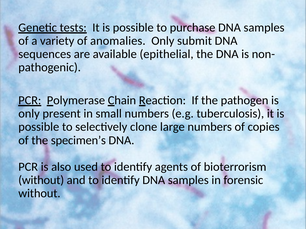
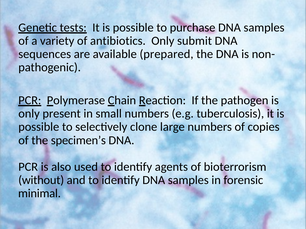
anomalies: anomalies -> antibiotics (118, 41)
epithelial: epithelial -> prepared (167, 54)
without: without -> minimal (39, 194)
